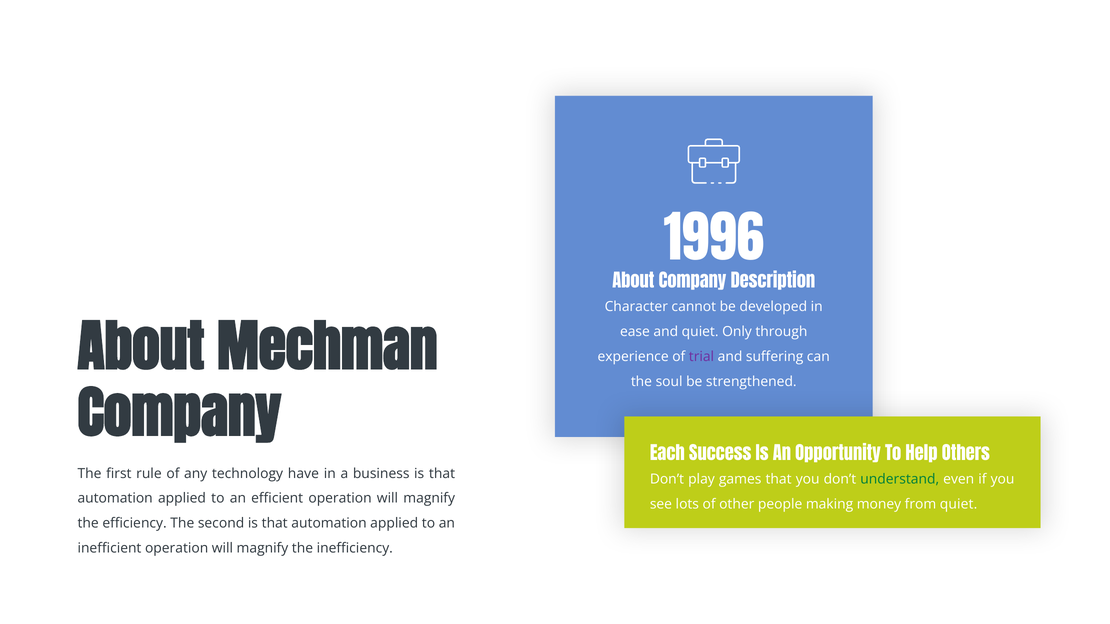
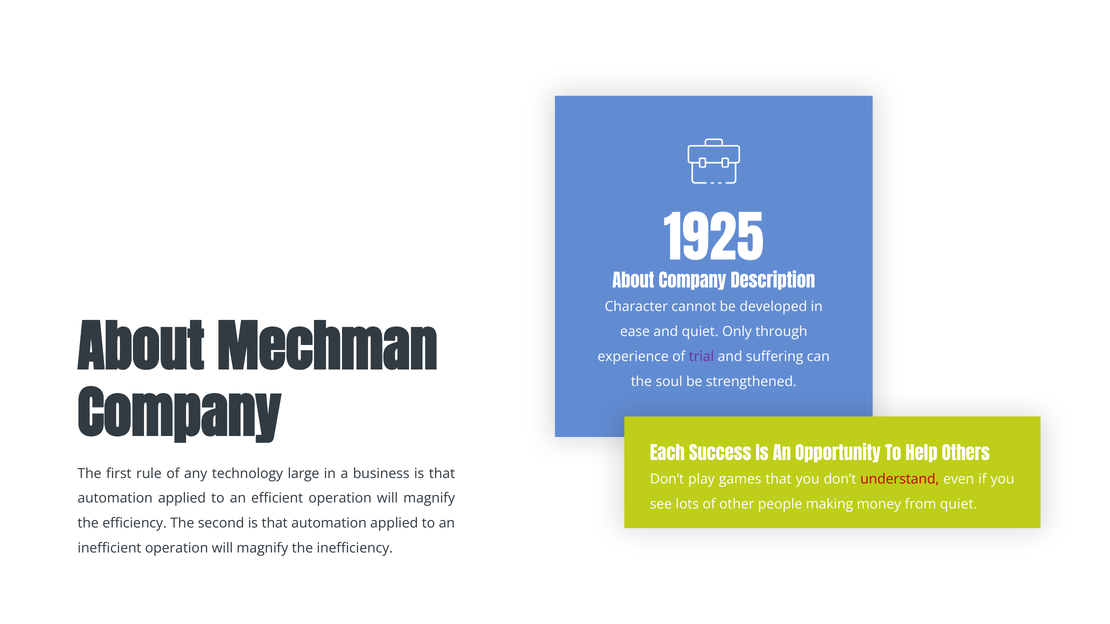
1996: 1996 -> 1925 (714, 242)
have: have -> large (304, 474)
understand colour: green -> red (900, 479)
